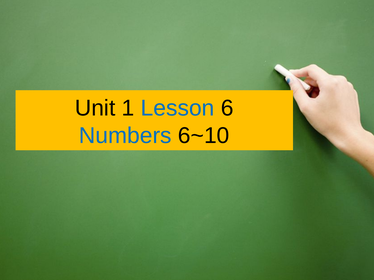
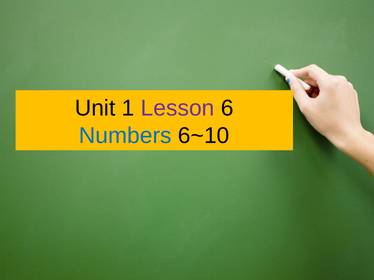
Lesson colour: blue -> purple (178, 108)
